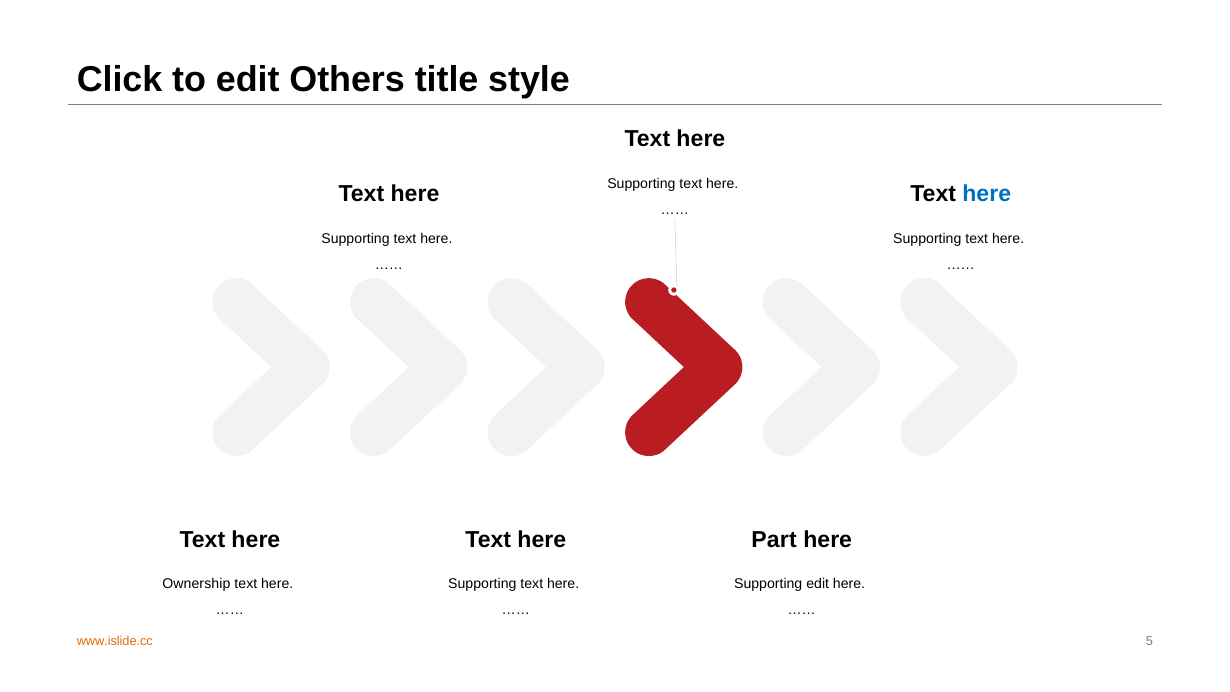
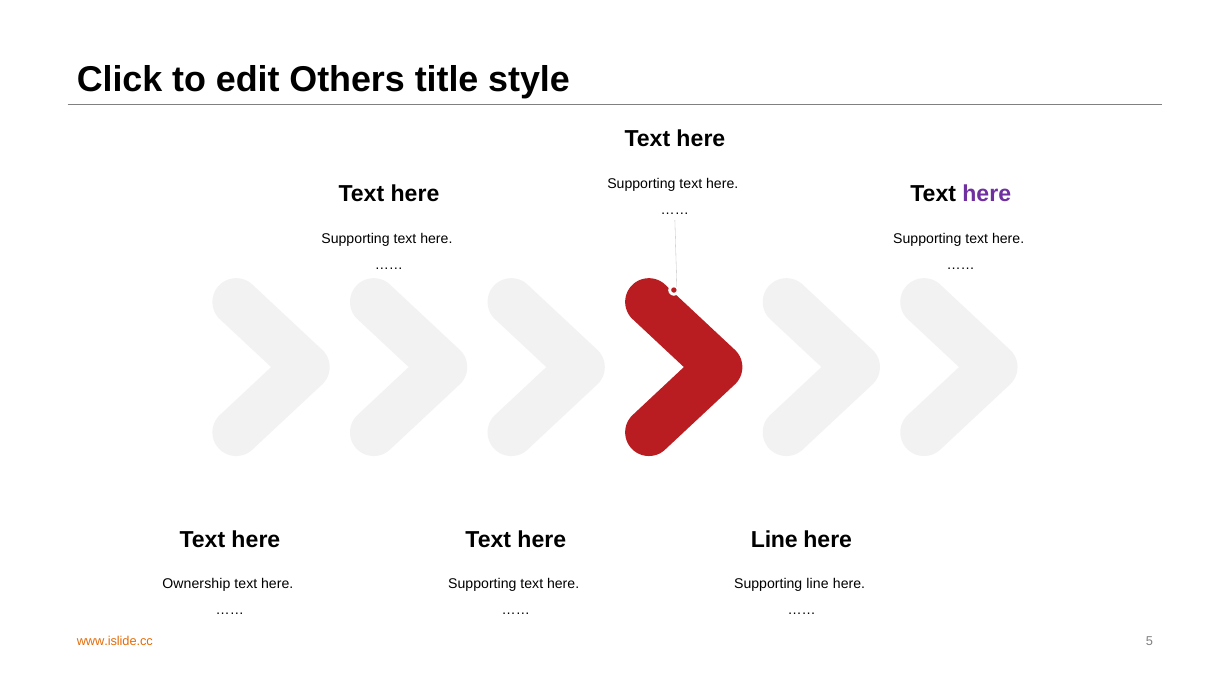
here colour: blue -> purple (987, 194)
Part: Part -> Line (774, 539)
Supporting edit: edit -> line (818, 584)
